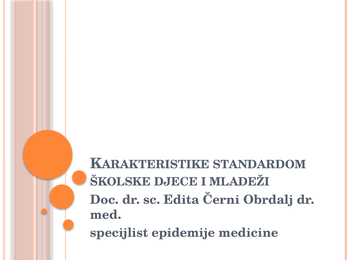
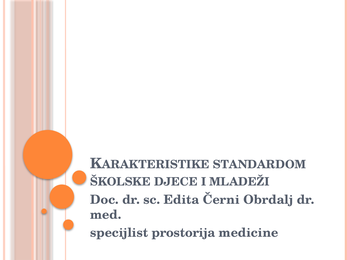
epidemije: epidemije -> prostorija (183, 233)
